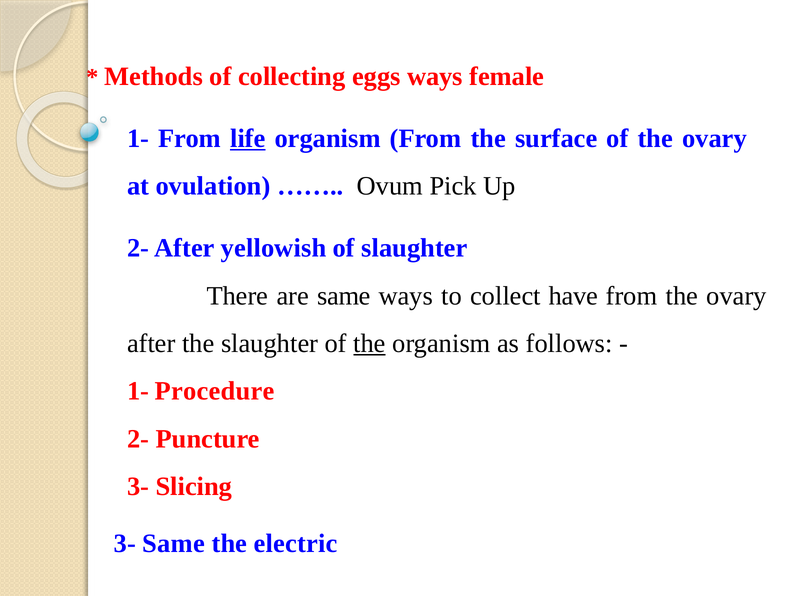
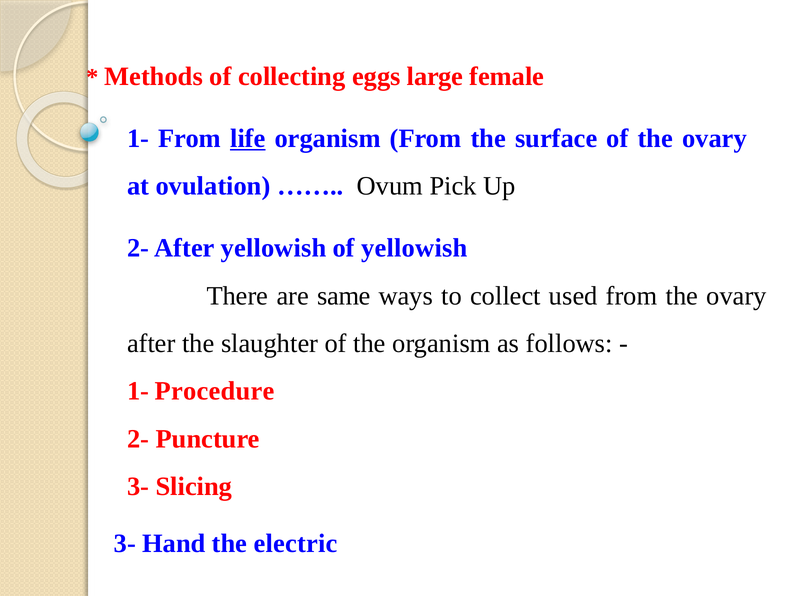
eggs ways: ways -> large (435, 77)
of slaughter: slaughter -> yellowish (414, 248)
have: have -> used (573, 296)
the underline: present -> none (370, 344)
3- Same: Same -> Hand (174, 544)
